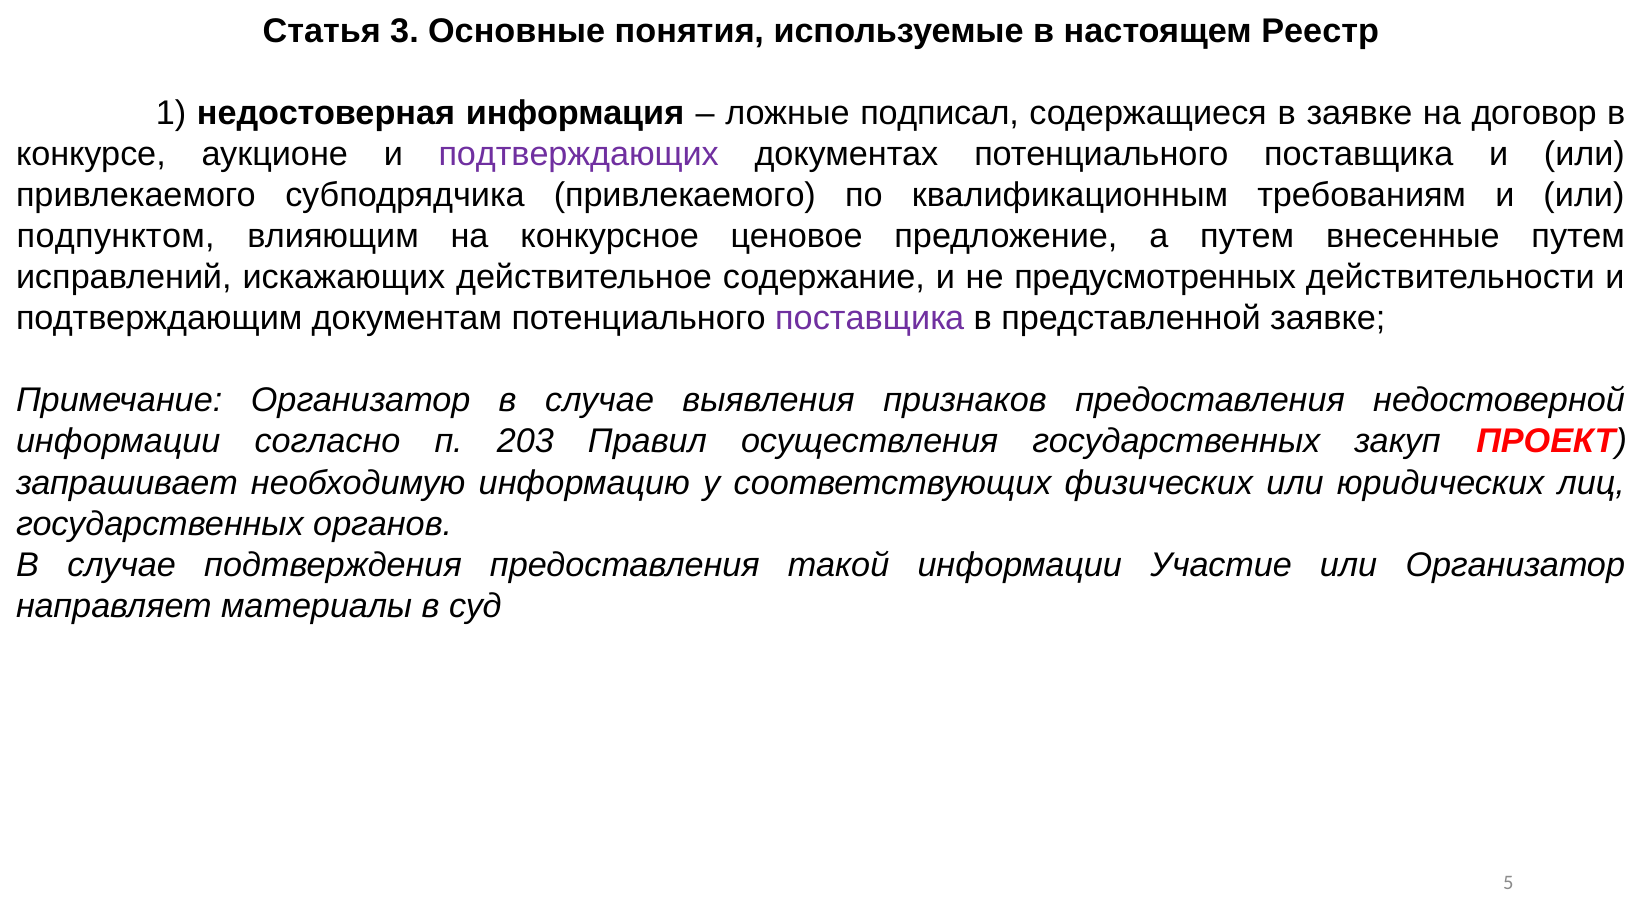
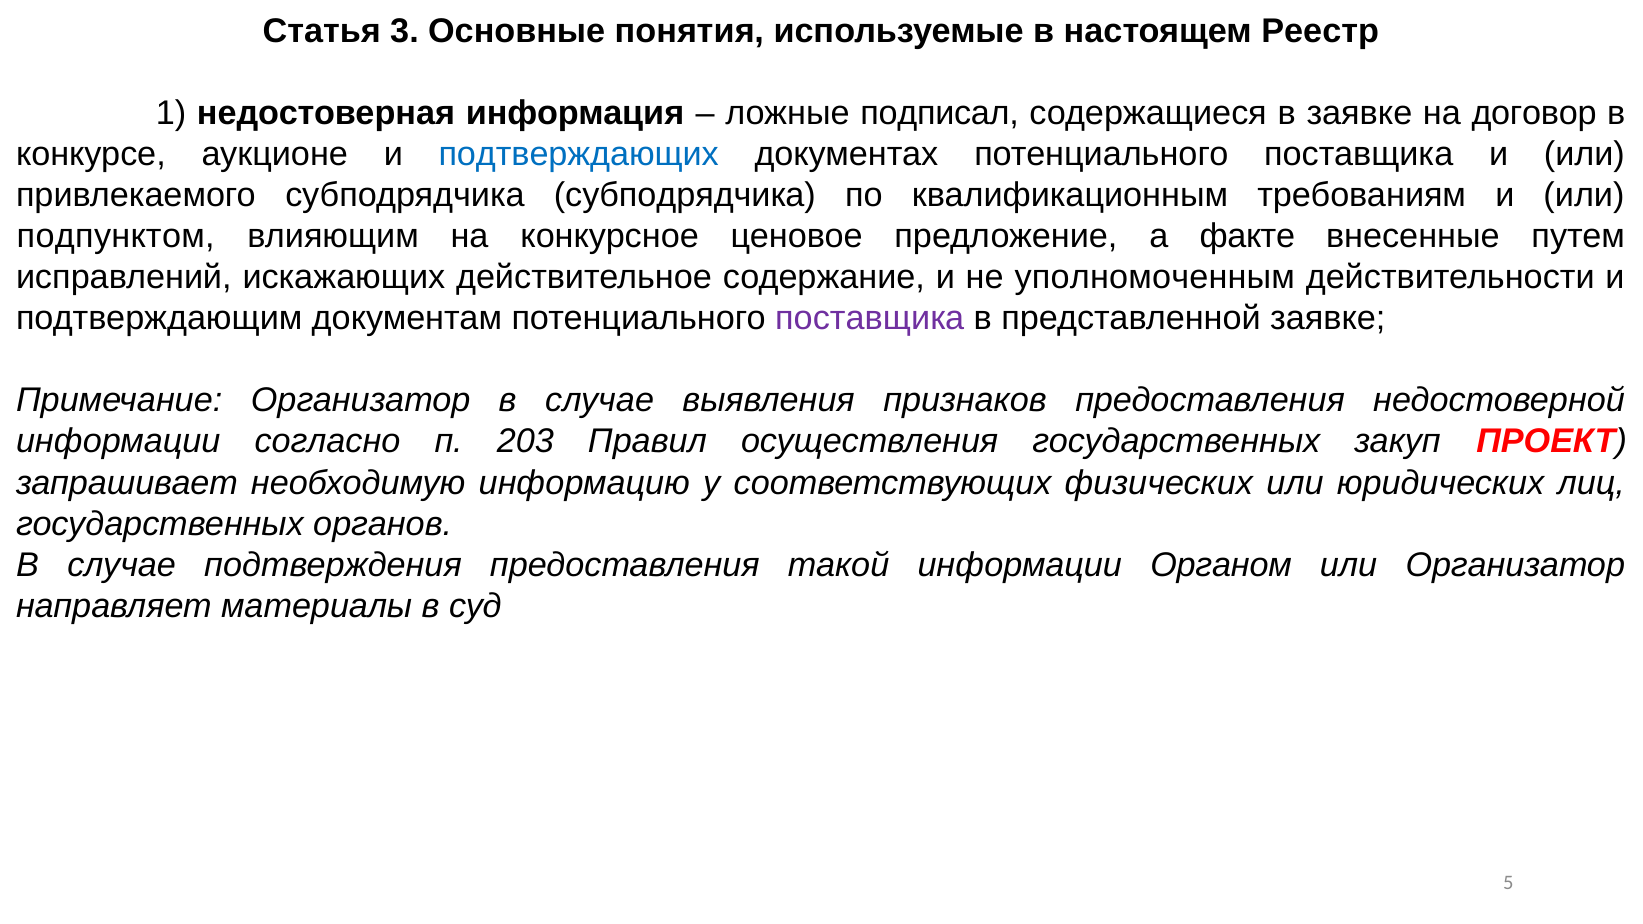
подтверждающих colour: purple -> blue (579, 154)
субподрядчика привлекаемого: привлекаемого -> субподрядчика (685, 195)
а путем: путем -> факте (1247, 236)
предусмотренных: предусмотренных -> уполномоченным (1155, 277)
Участие: Участие -> Органом (1221, 565)
